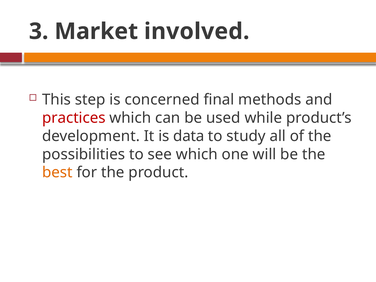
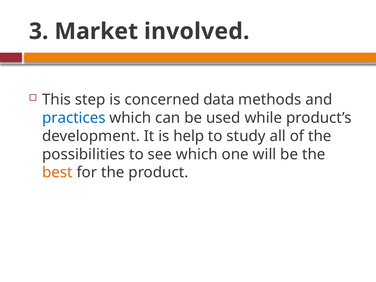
final: final -> data (219, 100)
practices colour: red -> blue (74, 118)
data: data -> help (189, 136)
